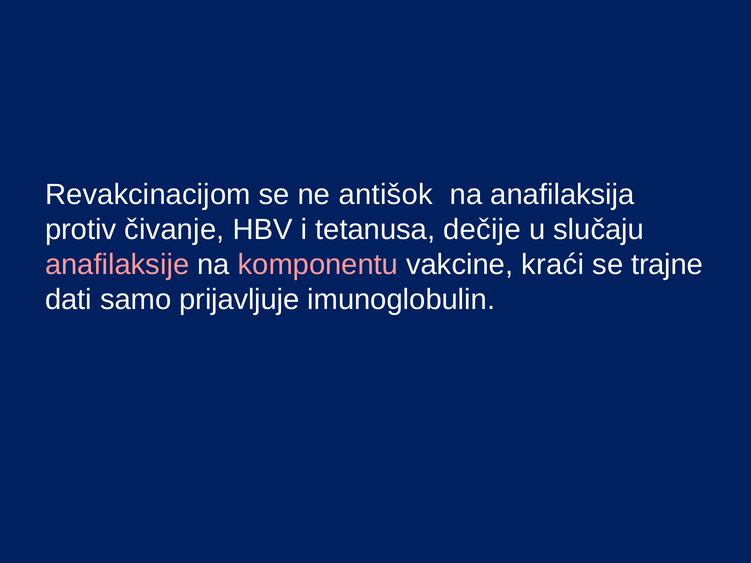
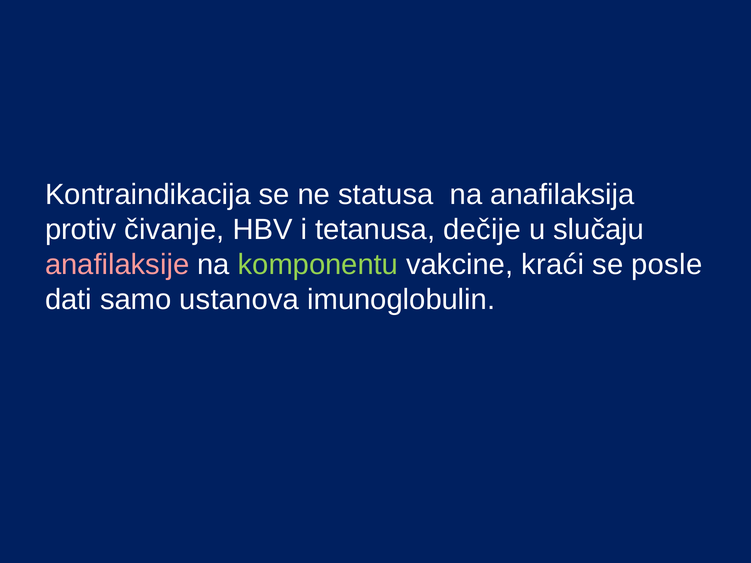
Revakcinacijom: Revakcinacijom -> Kontraindikacija (148, 195)
antišok: antišok -> statusa (386, 195)
komponentu colour: pink -> light green (318, 265)
trajne: trajne -> posle (667, 265)
prijavljuje: prijavljuje -> ustanova (239, 300)
